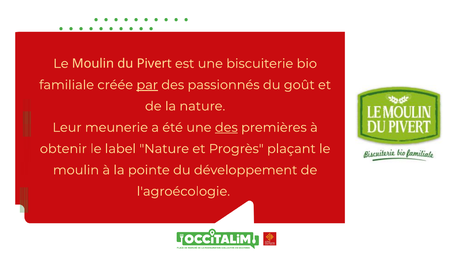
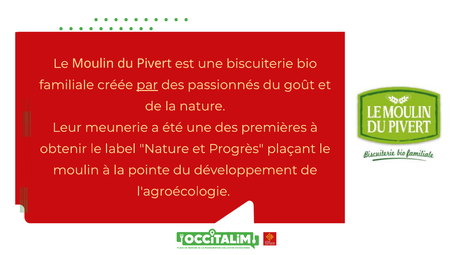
des underline: present -> none (226, 127)
